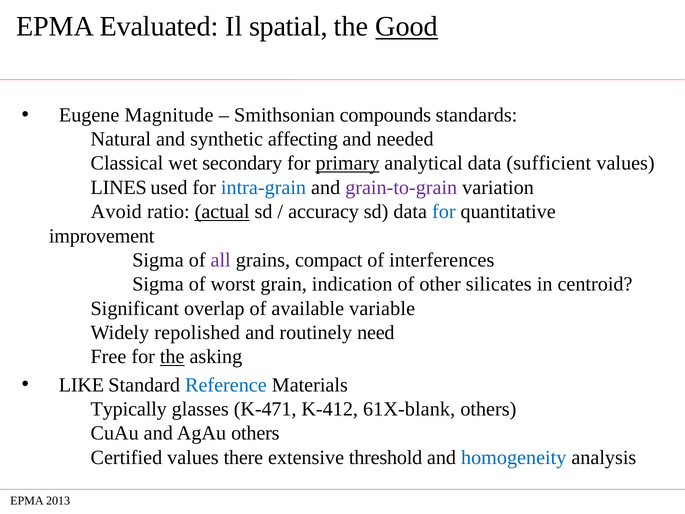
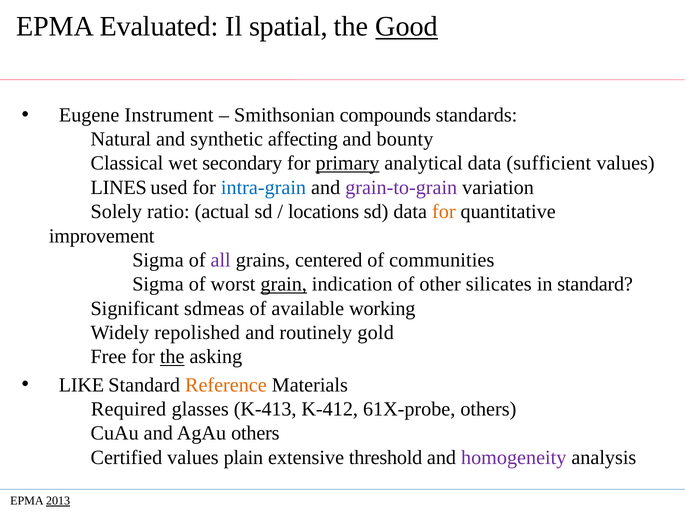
Magnitude: Magnitude -> Instrument (169, 115)
needed: needed -> bounty (405, 139)
Avoid: Avoid -> Solely (116, 212)
actual underline: present -> none (222, 212)
accuracy: accuracy -> locations (324, 212)
for colour: blue -> orange (444, 212)
compact: compact -> centered (329, 260)
interferences: interferences -> communities (442, 260)
grain underline: none -> present (284, 284)
in centroid: centroid -> standard (595, 284)
overlap: overlap -> sdmeas (214, 308)
variable: variable -> working (382, 308)
need: need -> gold (376, 333)
Reference colour: blue -> orange (226, 385)
Typically: Typically -> Required (129, 409)
K-471: K-471 -> K-413 (265, 409)
61X-blank: 61X-blank -> 61X-probe (409, 409)
there: there -> plain (243, 457)
homogeneity colour: blue -> purple (514, 457)
2013 underline: none -> present (58, 501)
